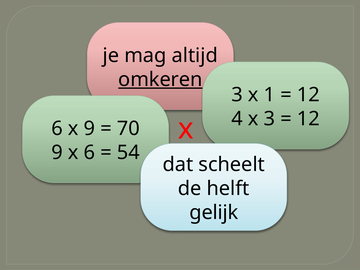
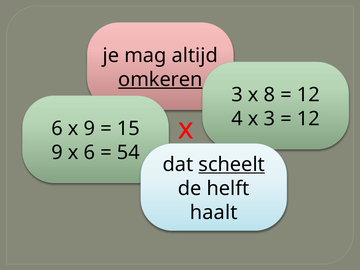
1: 1 -> 8 (269, 95)
70: 70 -> 15 (128, 129)
scheelt underline: none -> present (232, 164)
gelijk: gelijk -> haalt (214, 212)
